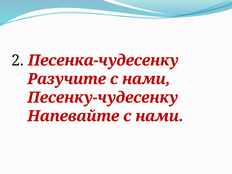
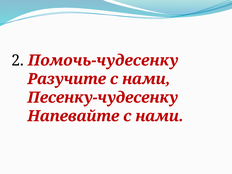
Песенка-чудесенку: Песенка-чудесенку -> Помочь-чудесенку (103, 60)
